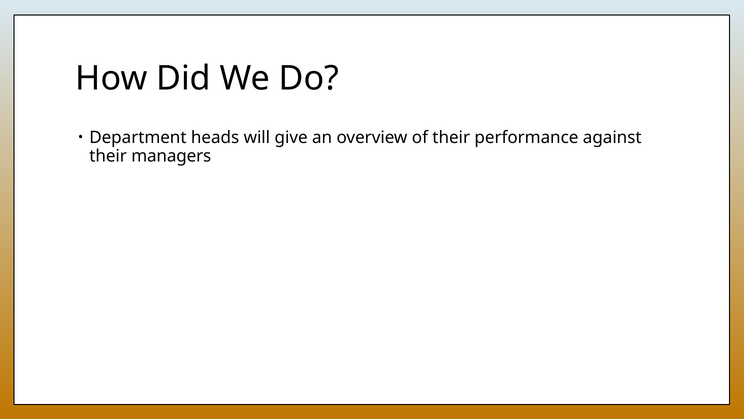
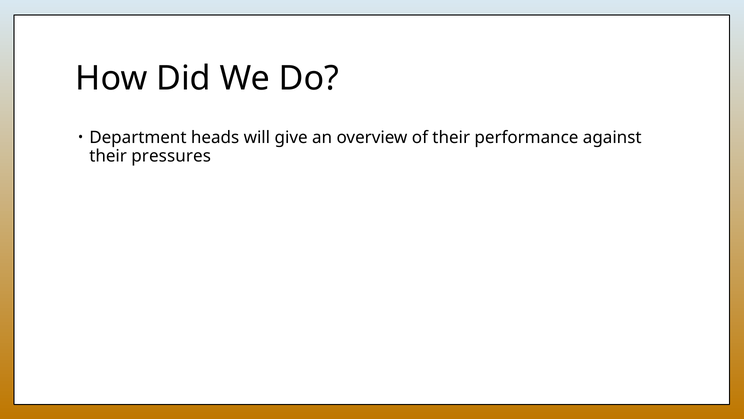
managers: managers -> pressures (171, 156)
